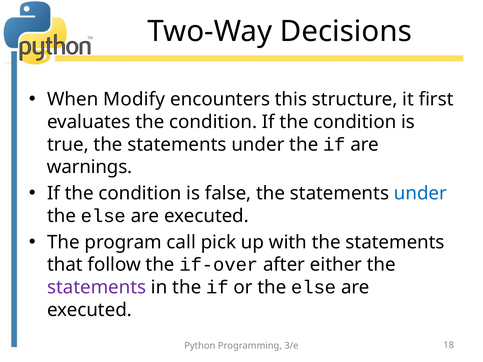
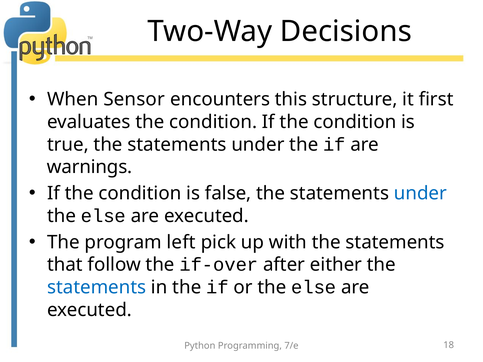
Modify: Modify -> Sensor (134, 100)
call: call -> left (181, 242)
statements colour: purple -> blue (97, 287)
3/e: 3/e -> 7/e (291, 346)
